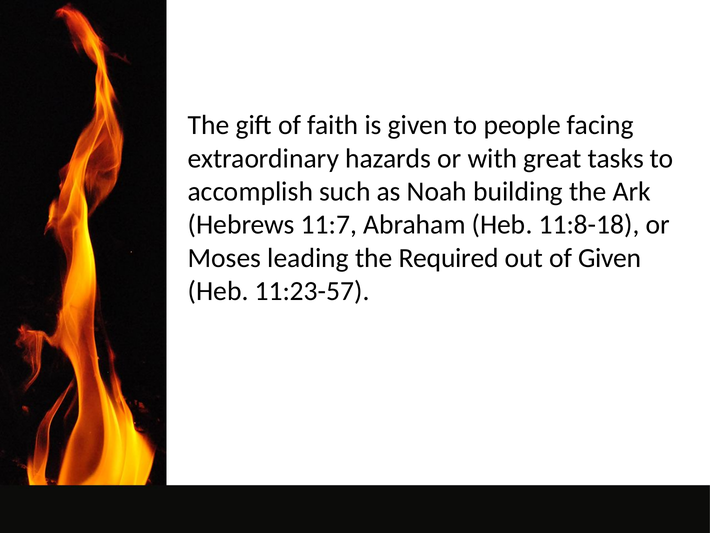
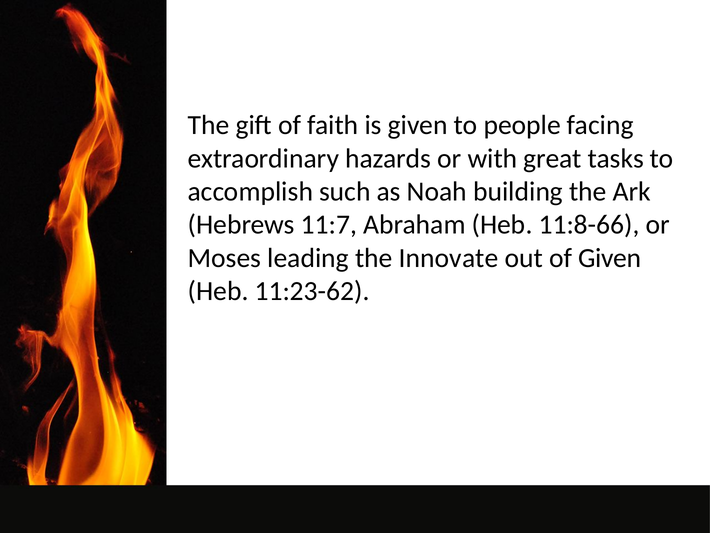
11:8-18: 11:8-18 -> 11:8-66 (589, 225)
Required: Required -> Innovate (449, 258)
11:23-57: 11:23-57 -> 11:23-62 (312, 291)
